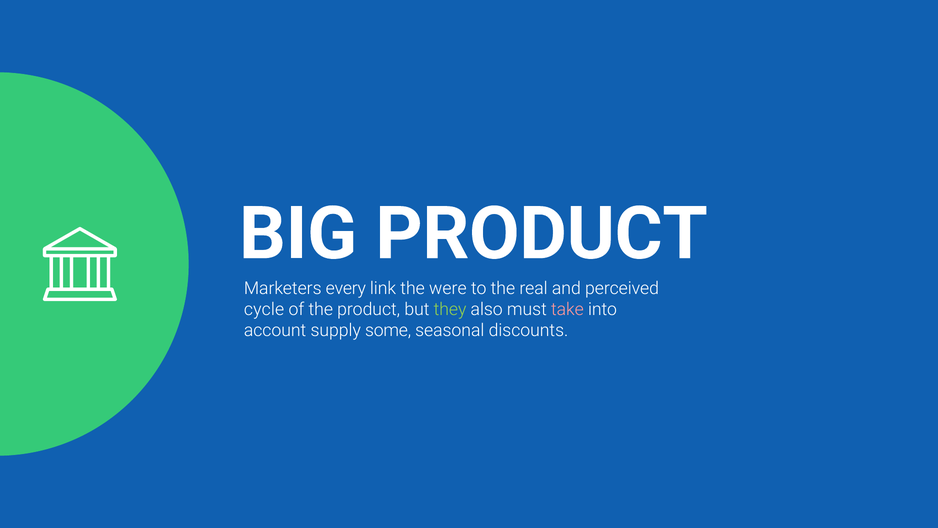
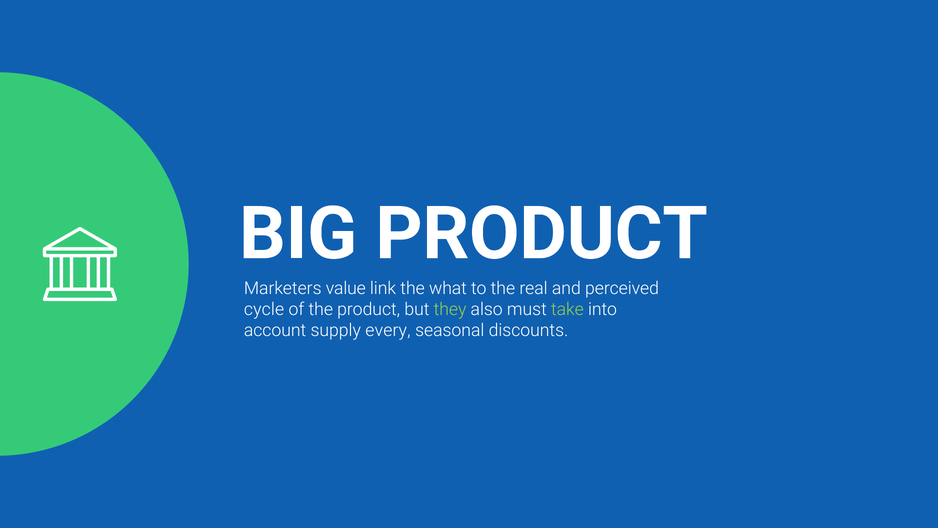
every: every -> value (346, 288)
were: were -> what (448, 288)
take colour: pink -> light green (567, 309)
some: some -> every (388, 330)
